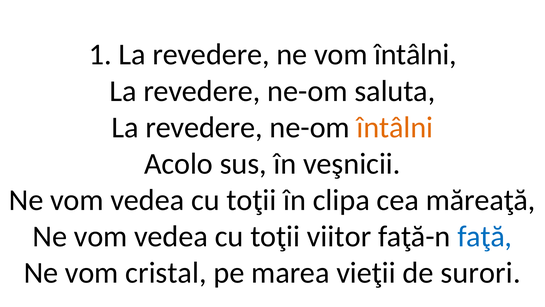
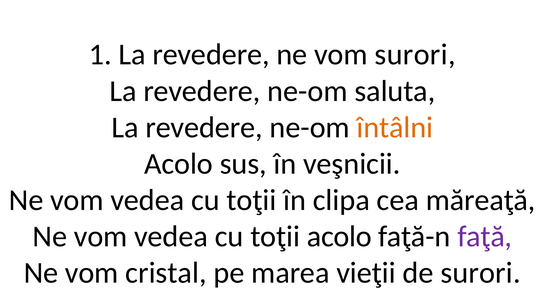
vom întâlni: întâlni -> surori (415, 55)
toţii viitor: viitor -> acolo (339, 236)
faţă colour: blue -> purple (485, 236)
